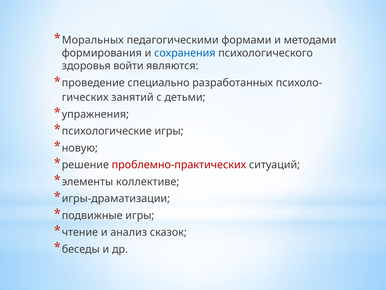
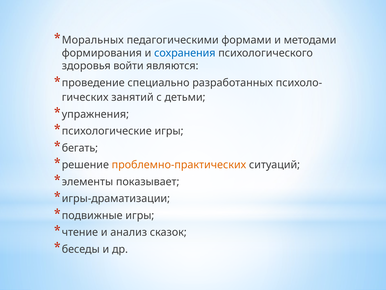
новую: новую -> бегать (80, 148)
проблемно-практических colour: red -> orange (179, 165)
коллективе: коллективе -> показывает (148, 181)
